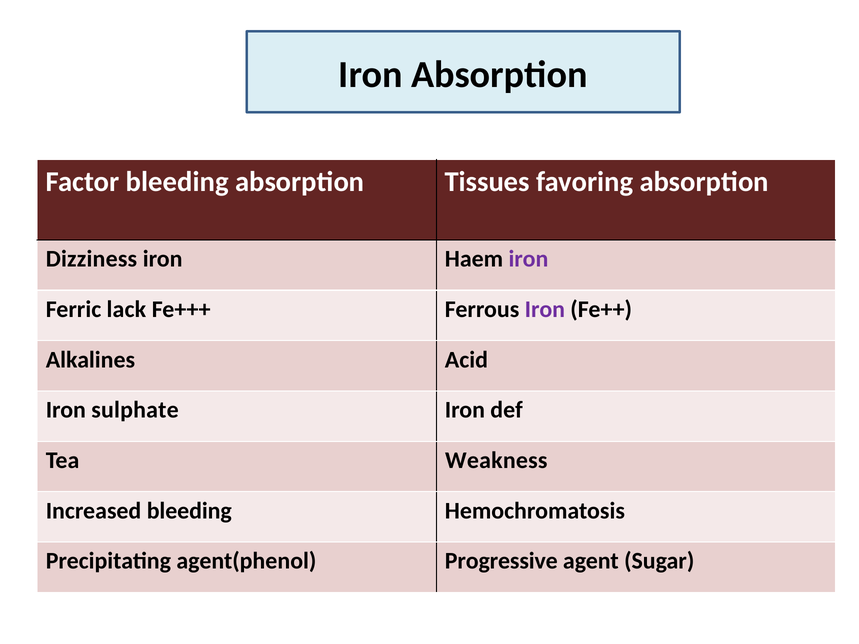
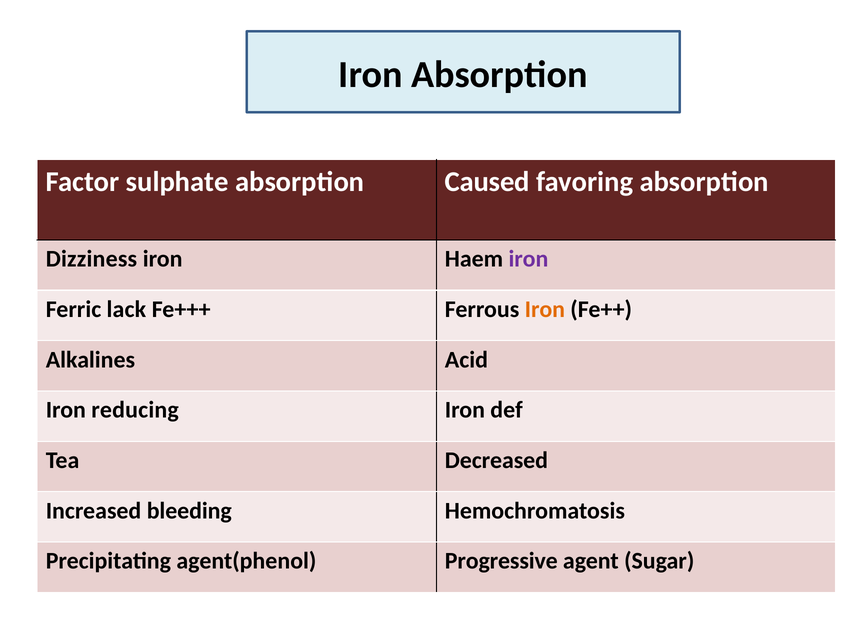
Factor bleeding: bleeding -> sulphate (177, 182)
Tissues: Tissues -> Caused (487, 182)
Iron colour: purple -> orange (545, 310)
sulphate: sulphate -> reducing (135, 410)
Weakness: Weakness -> Decreased (496, 461)
